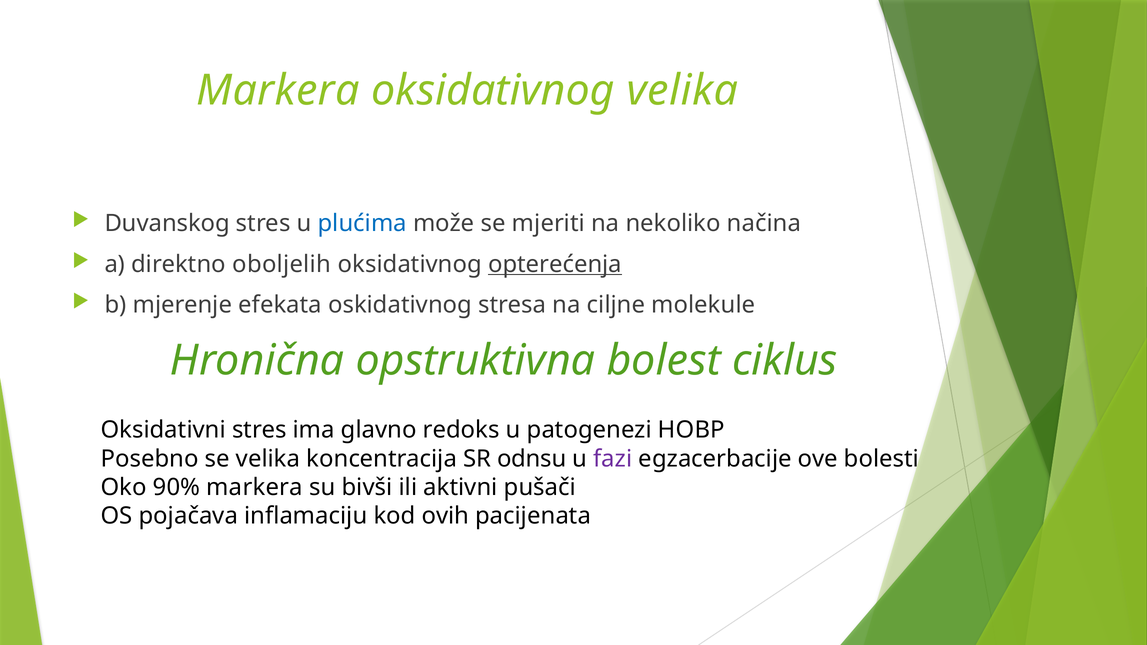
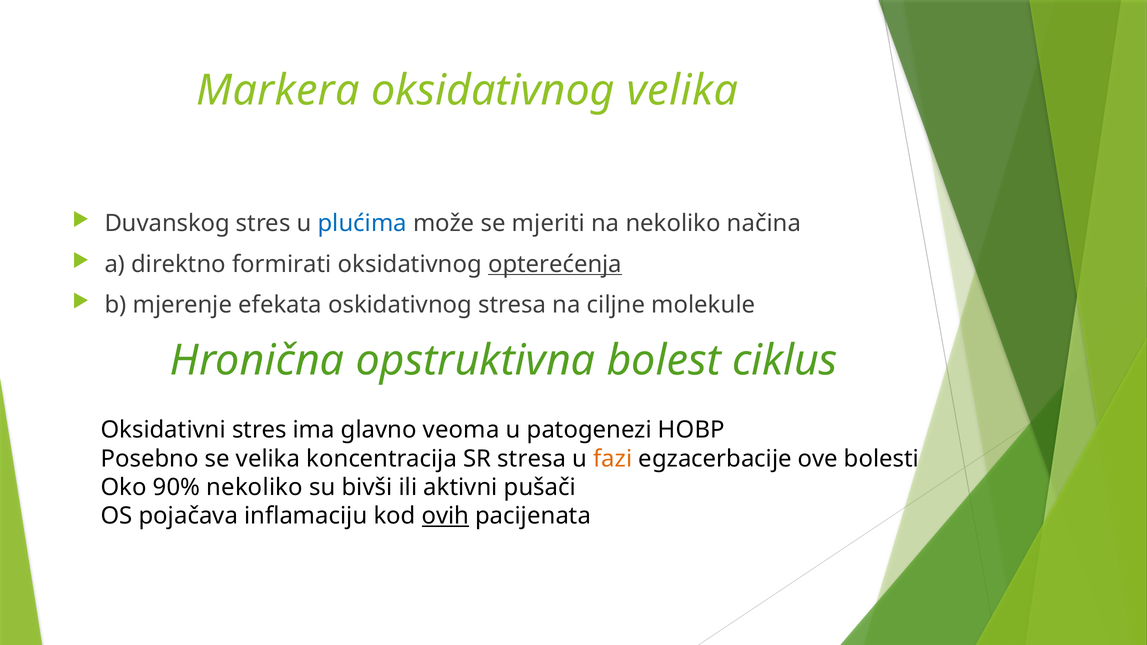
oboljelih: oboljelih -> formirati (282, 264)
redoks: redoks -> veoma (461, 430)
SR odnsu: odnsu -> stresa (532, 459)
fazi colour: purple -> orange (613, 459)
90% markera: markera -> nekoliko (255, 487)
ovih underline: none -> present (445, 516)
